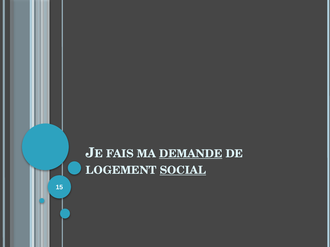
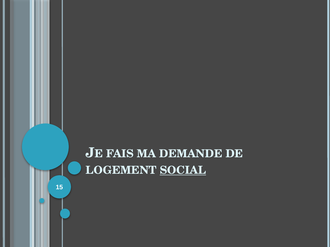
DEMANDE underline: present -> none (191, 154)
